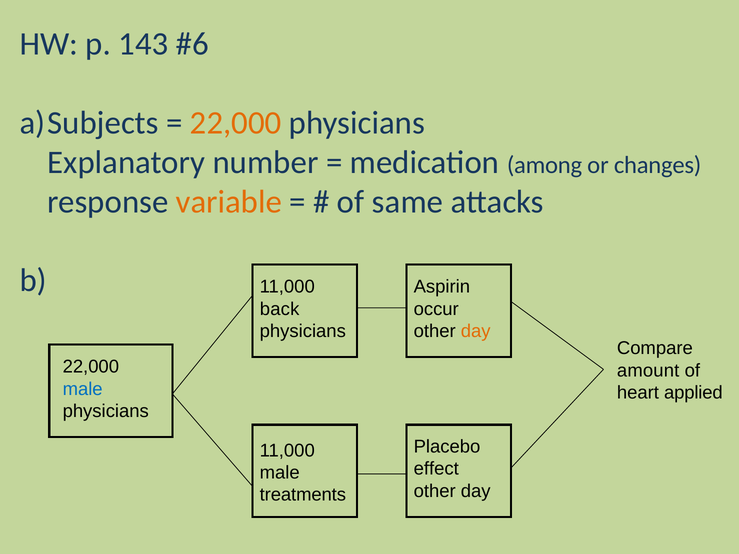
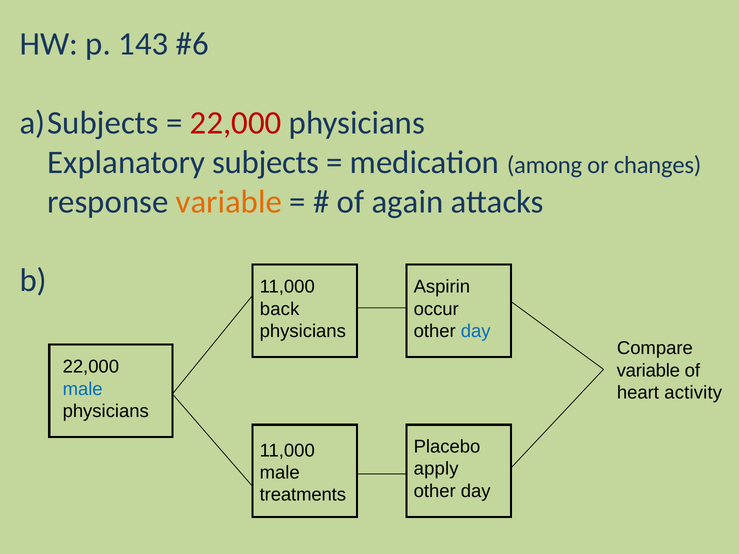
22,000 colour: orange -> red (236, 123)
number: number -> subjects (266, 162)
same: same -> again (407, 202)
day colour: orange -> blue (476, 331)
amount: amount -> variable (648, 371)
applied: applied -> activity (693, 393)
effect: effect -> apply (436, 469)
